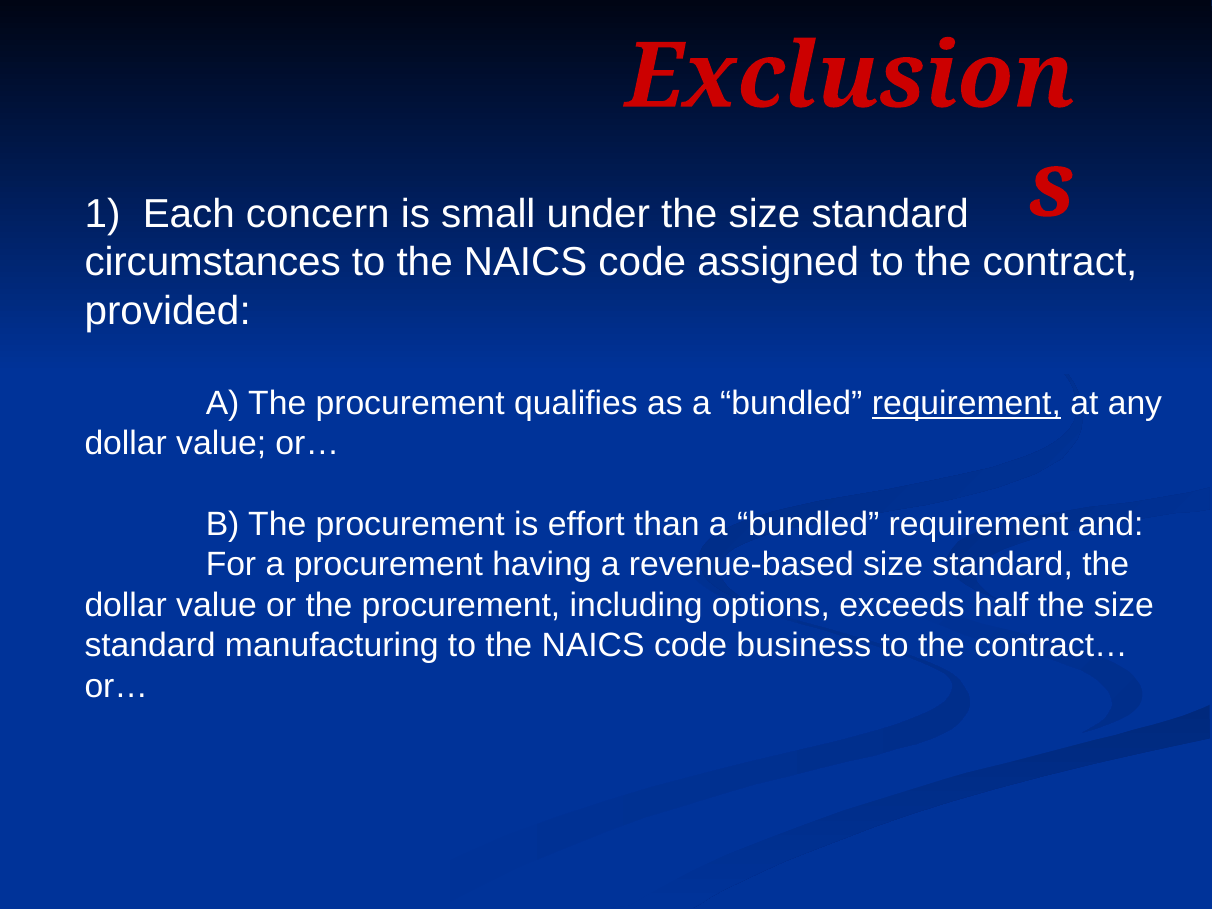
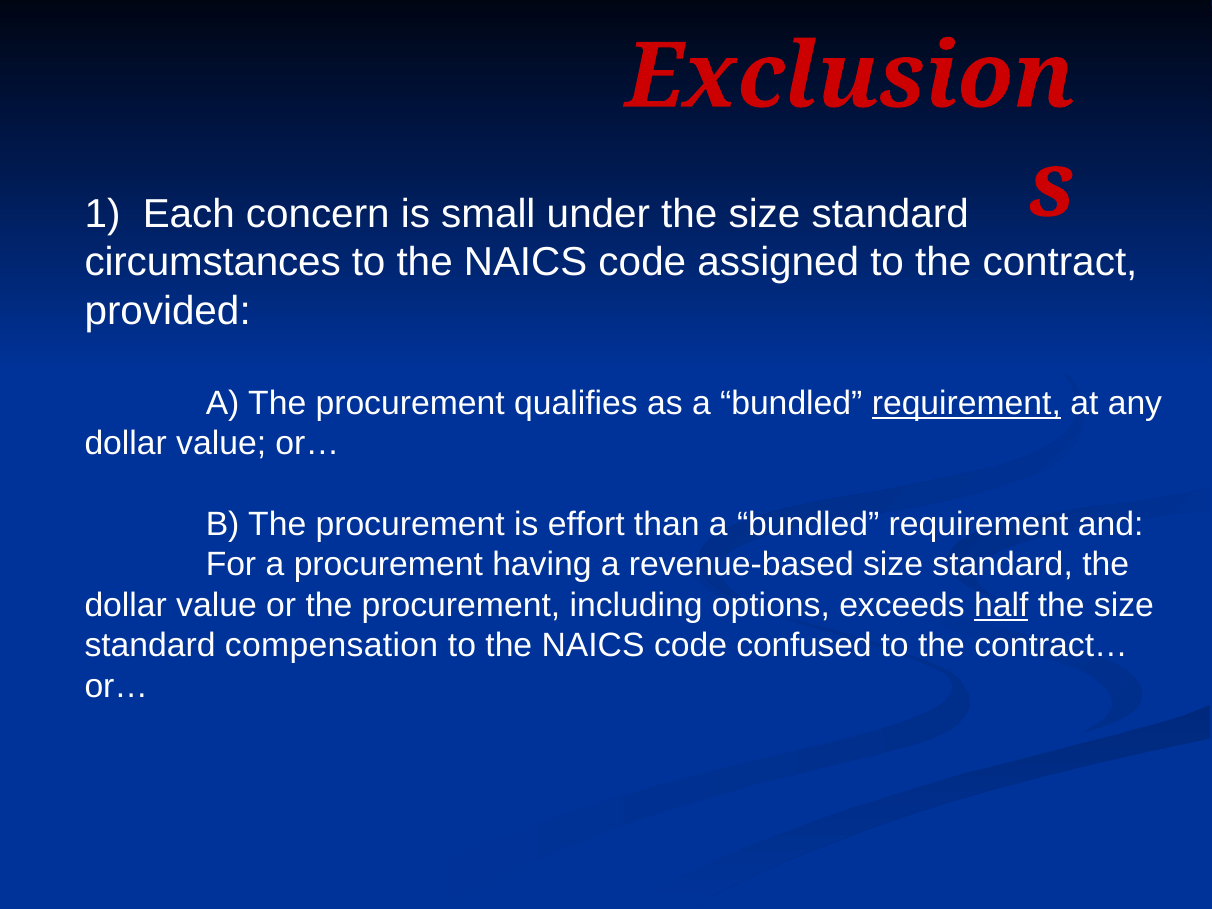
half underline: none -> present (1001, 605)
manufacturing: manufacturing -> compensation (332, 646)
business: business -> confused (804, 646)
